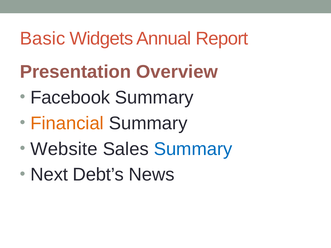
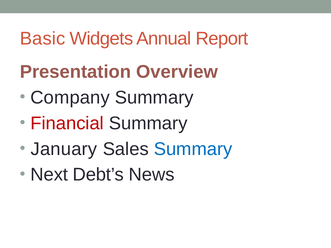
Facebook: Facebook -> Company (70, 98)
Financial colour: orange -> red (67, 123)
Website: Website -> January (64, 149)
